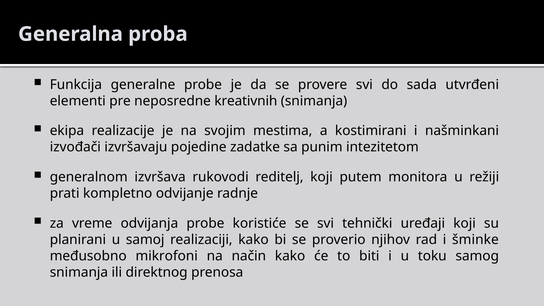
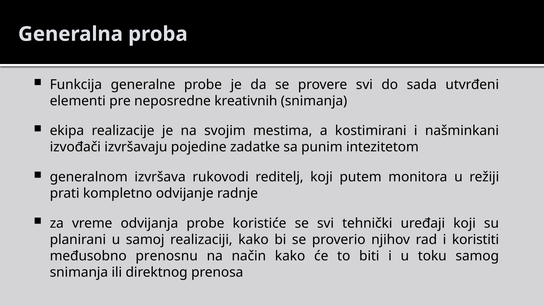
šminke: šminke -> koristiti (476, 240)
mikrofoni: mikrofoni -> prenosnu (167, 256)
